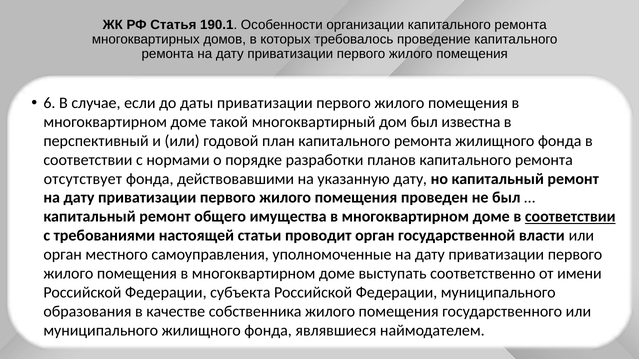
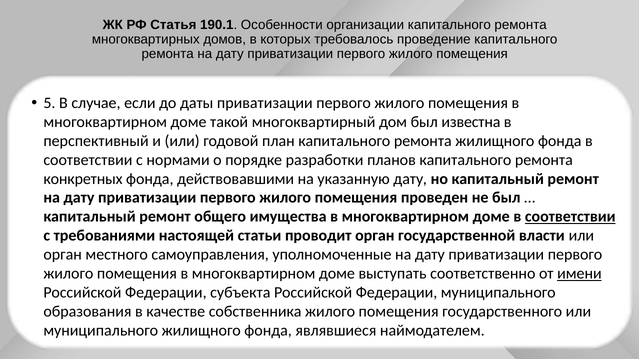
6: 6 -> 5 (49, 103)
отсутствует: отсутствует -> конкретных (83, 179)
имени underline: none -> present (579, 274)
